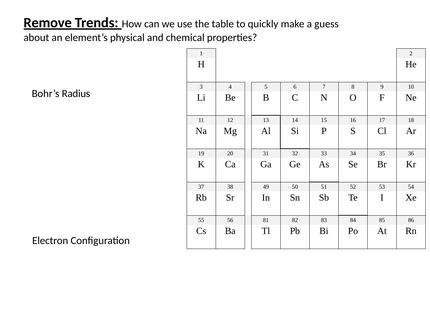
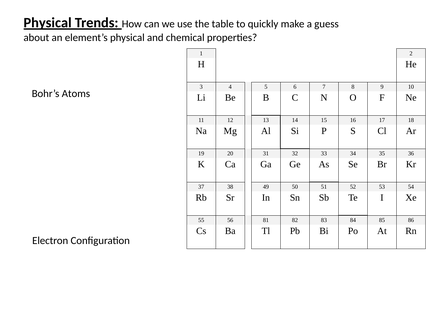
Remove: Remove -> Physical (48, 23)
Radius: Radius -> Atoms (76, 93)
